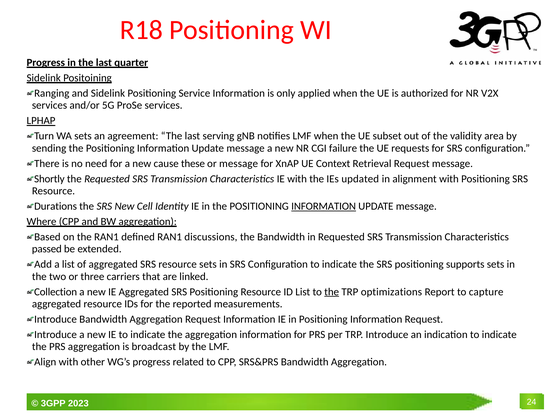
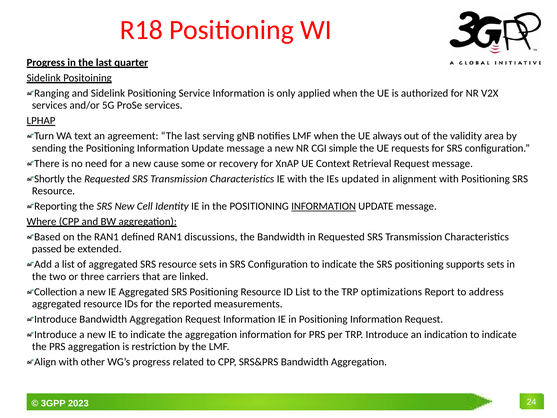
WA sets: sets -> text (83, 136)
subset: subset -> always (387, 136)
failure: failure -> simple (343, 148)
these: these -> some (193, 163)
or message: message -> recovery (239, 163)
Durations: Durations -> Reporting (56, 206)
the underline: present -> none (332, 292)
capture: capture -> address (486, 292)
broadcast: broadcast -> restriction (154, 346)
